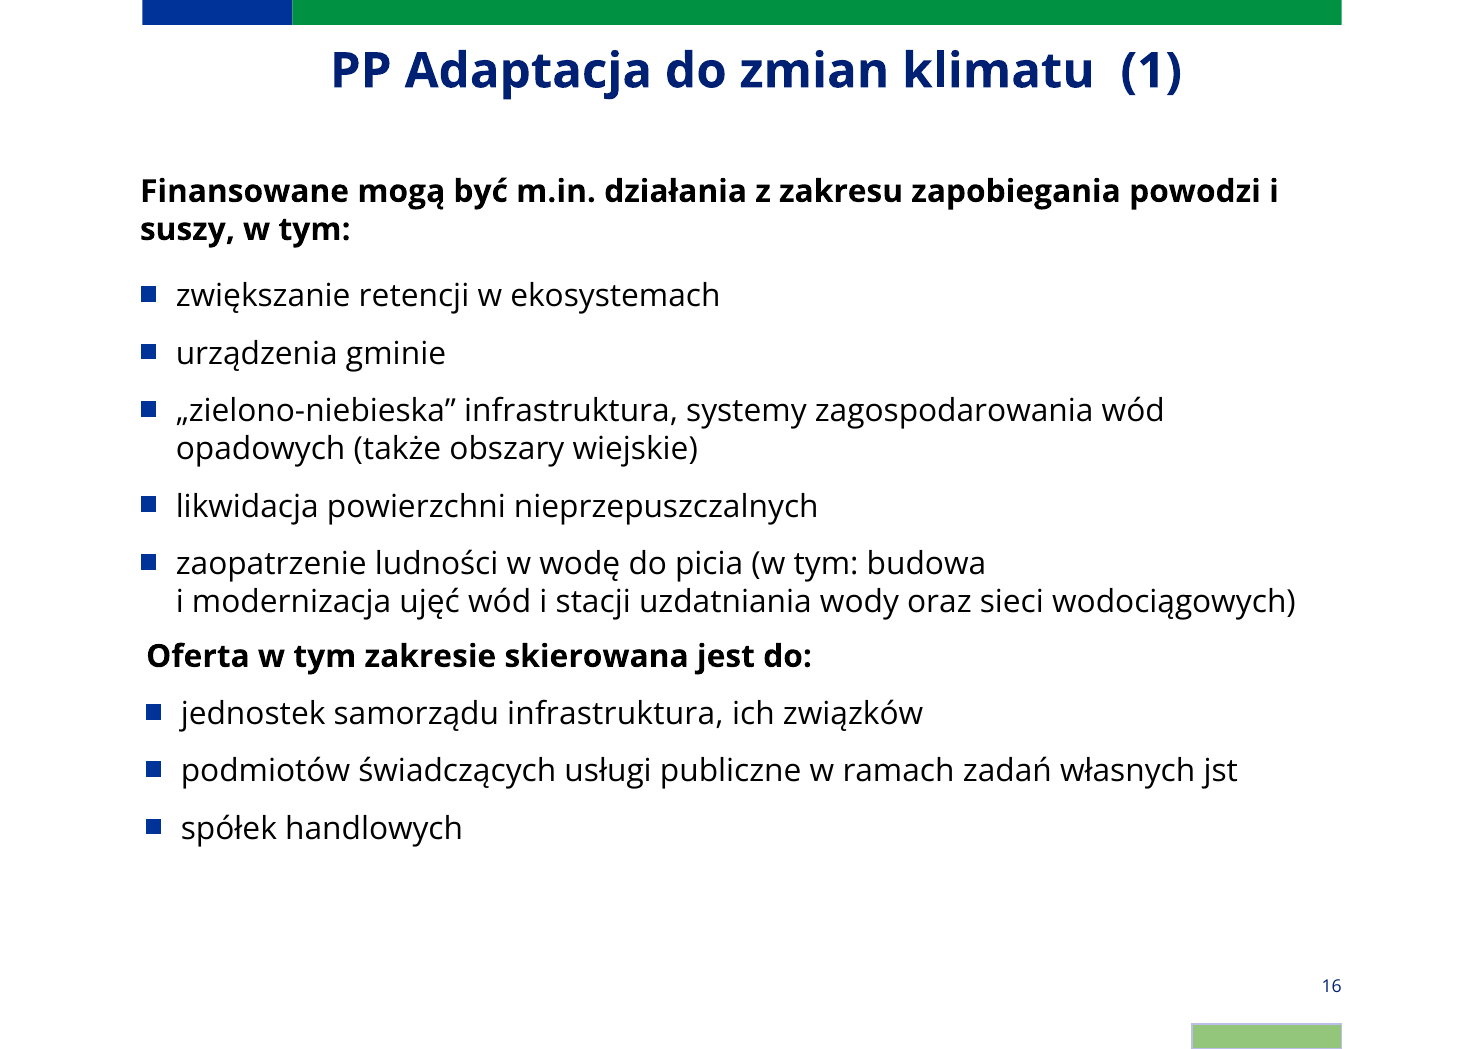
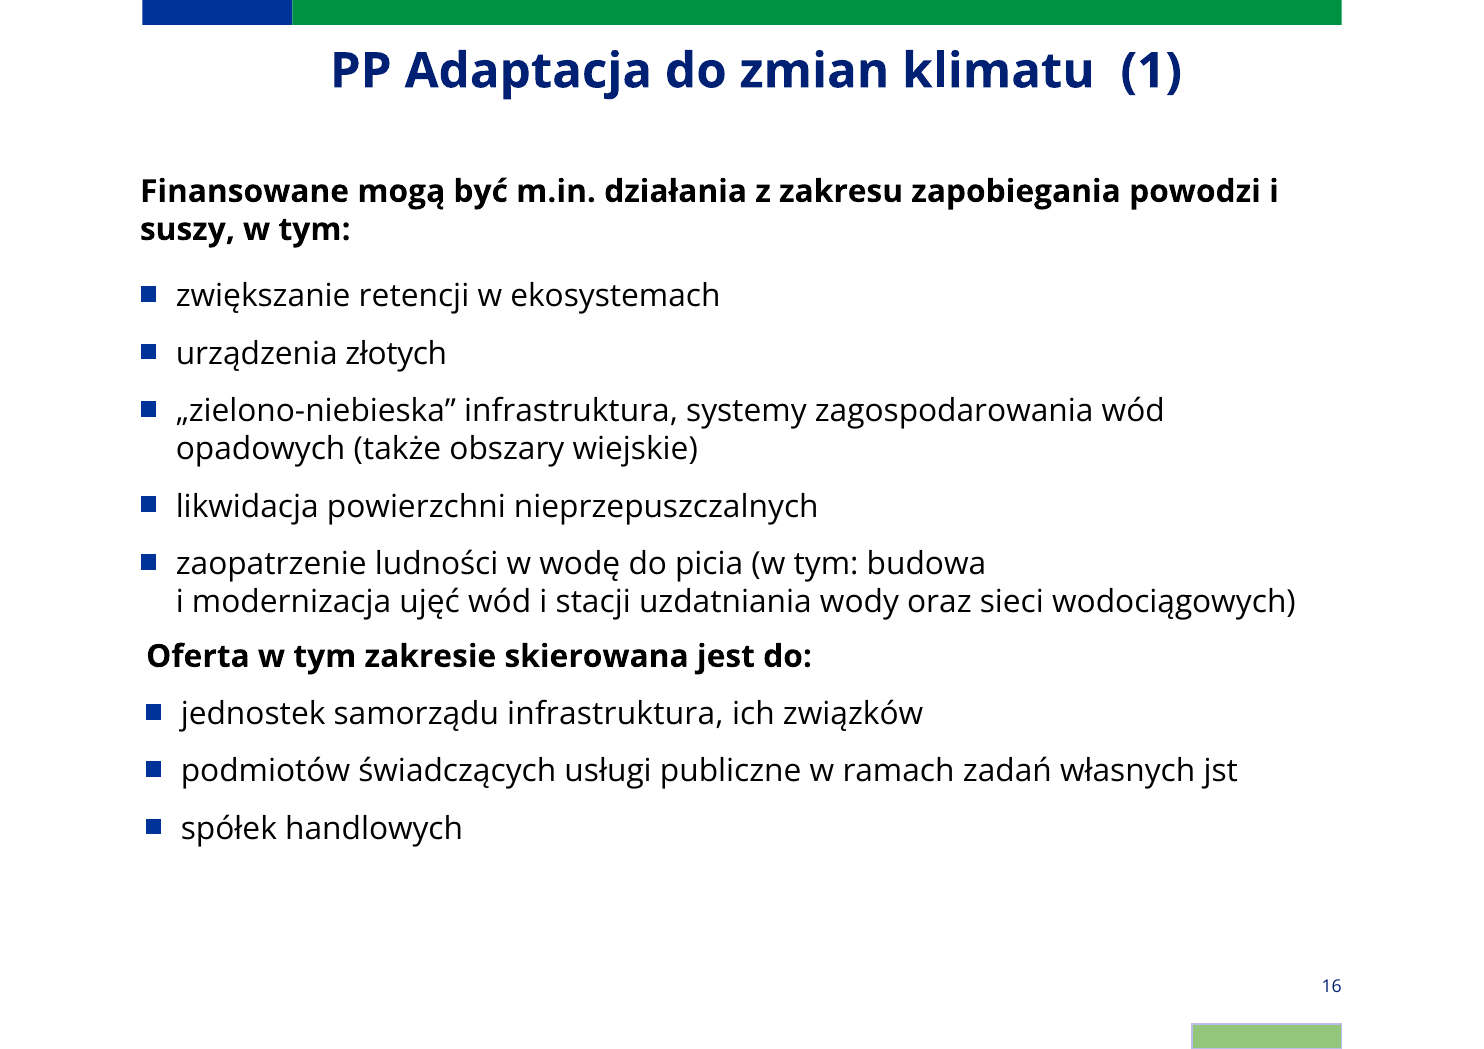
gminie: gminie -> złotych (396, 354)
